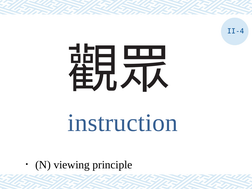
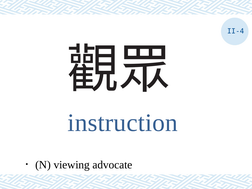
principle: principle -> advocate (112, 165)
